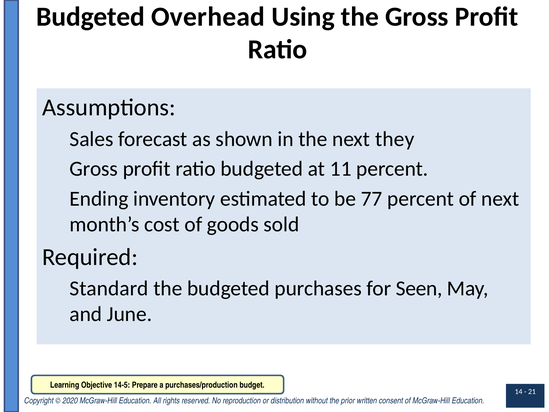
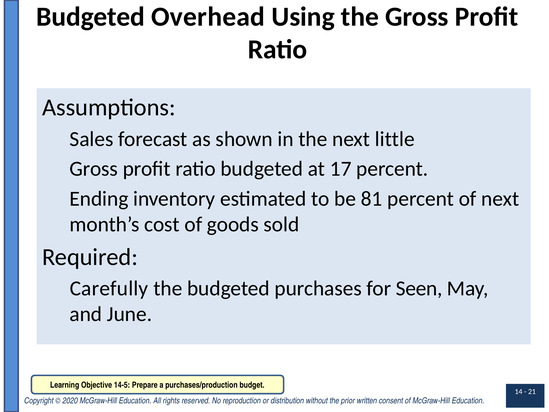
they: they -> little (395, 139)
11: 11 -> 17 (341, 169)
77: 77 -> 81 (372, 199)
Standard: Standard -> Carefully (109, 288)
